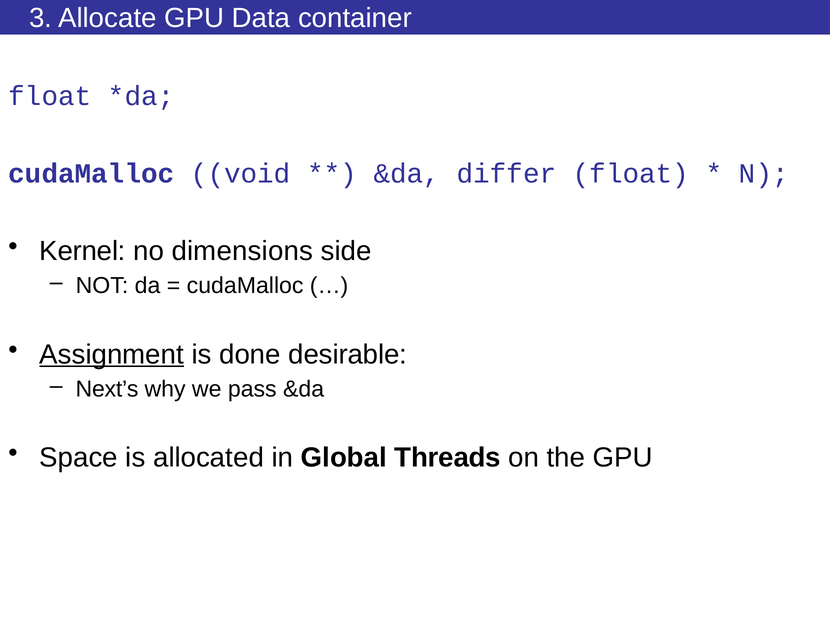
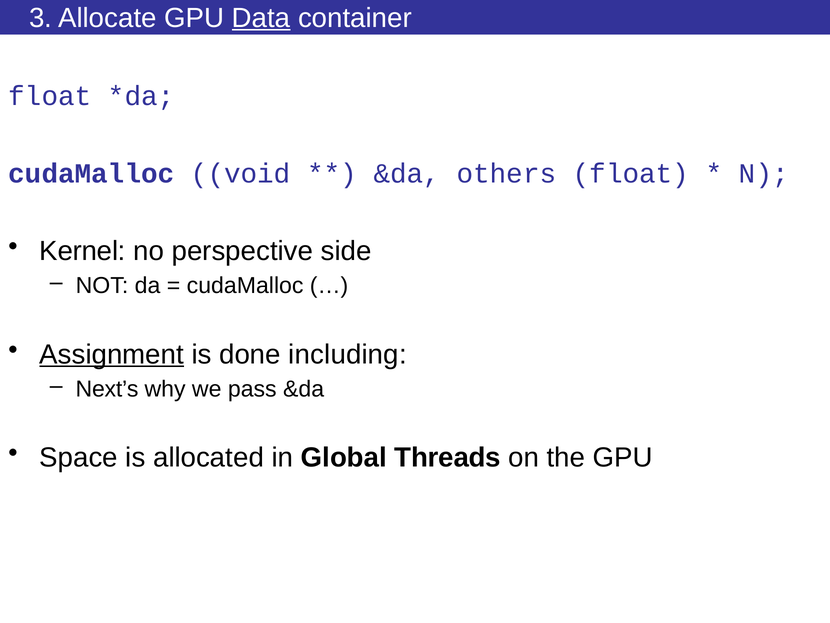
Data underline: none -> present (261, 18)
differ: differ -> others (506, 173)
dimensions: dimensions -> perspective (242, 251)
desirable: desirable -> including (348, 354)
